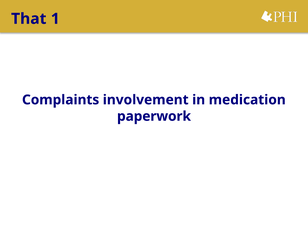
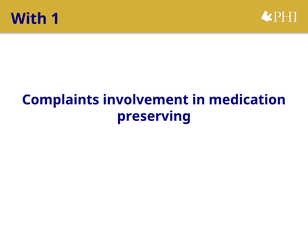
That: That -> With (29, 19)
paperwork: paperwork -> preserving (154, 116)
